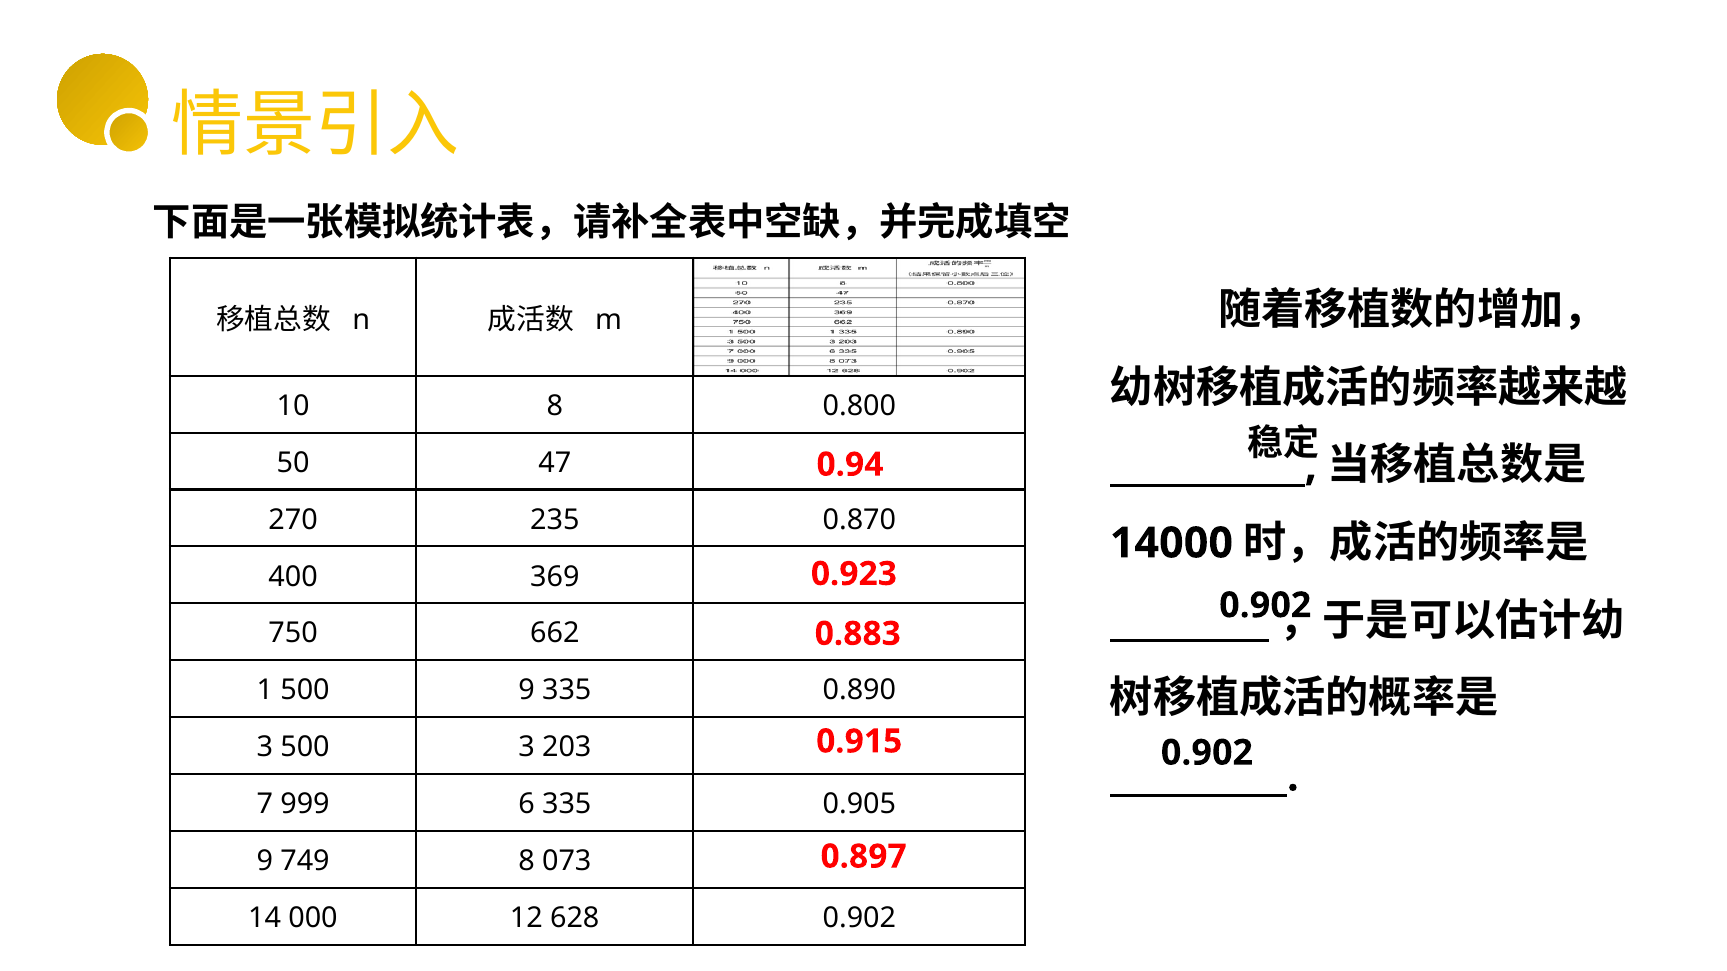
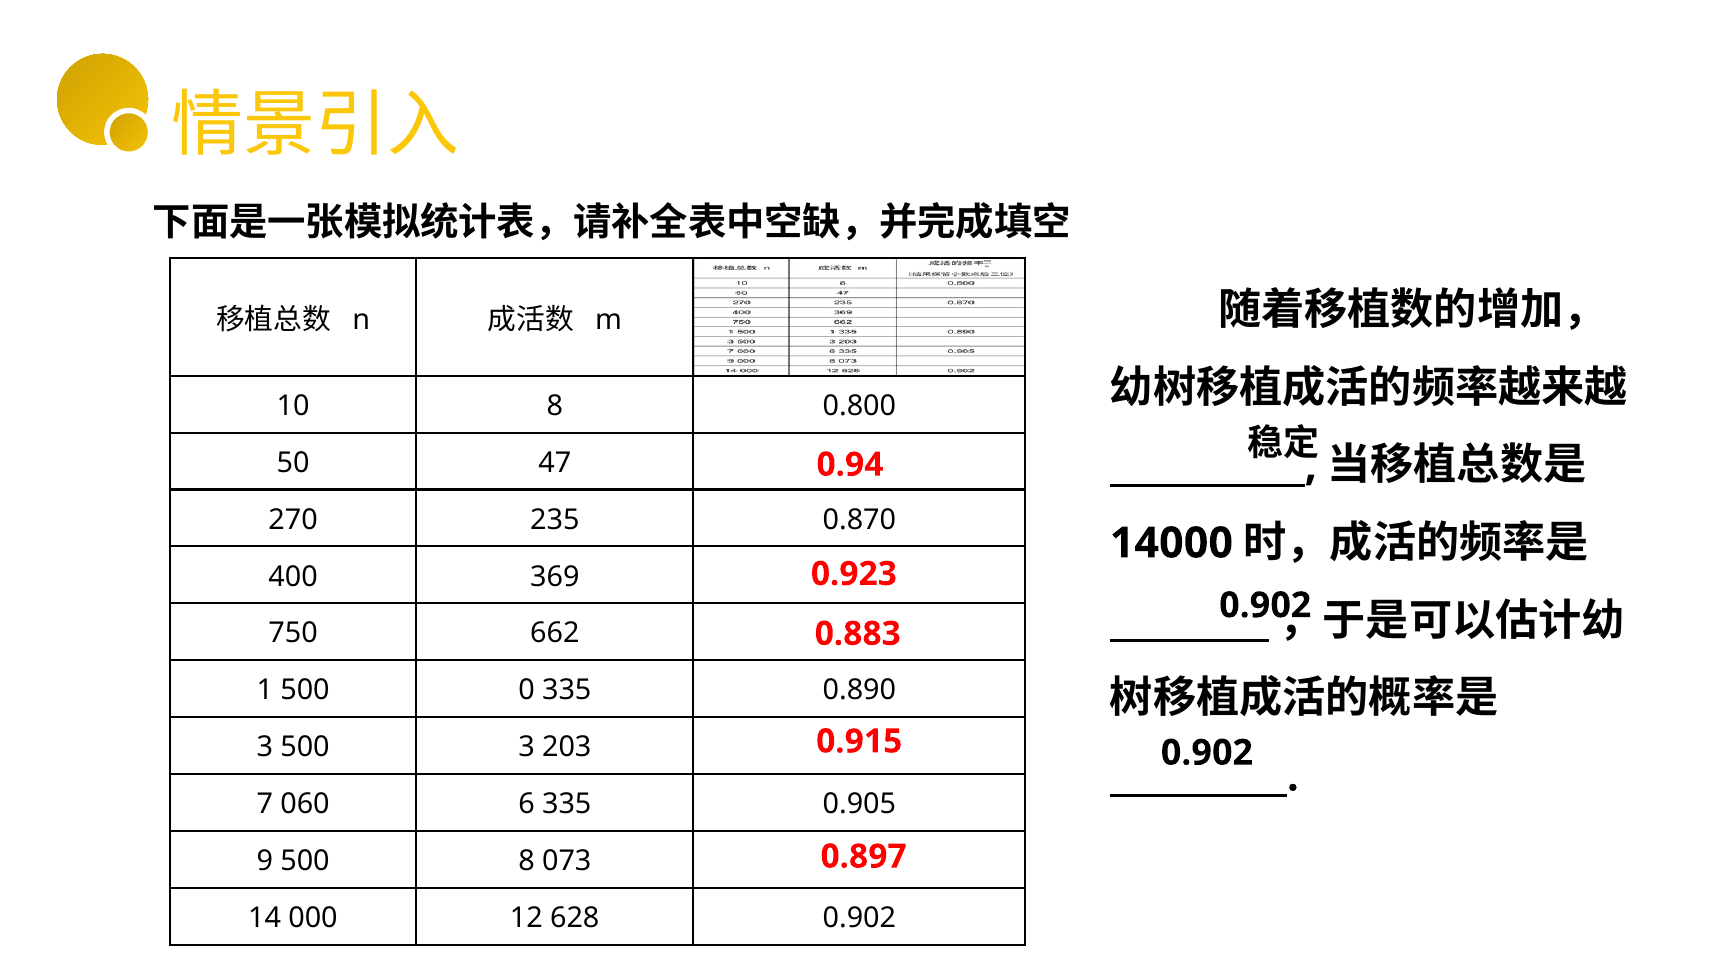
500 9: 9 -> 0 (527, 691)
999: 999 -> 060 (305, 804)
9 749: 749 -> 500 (305, 861)
